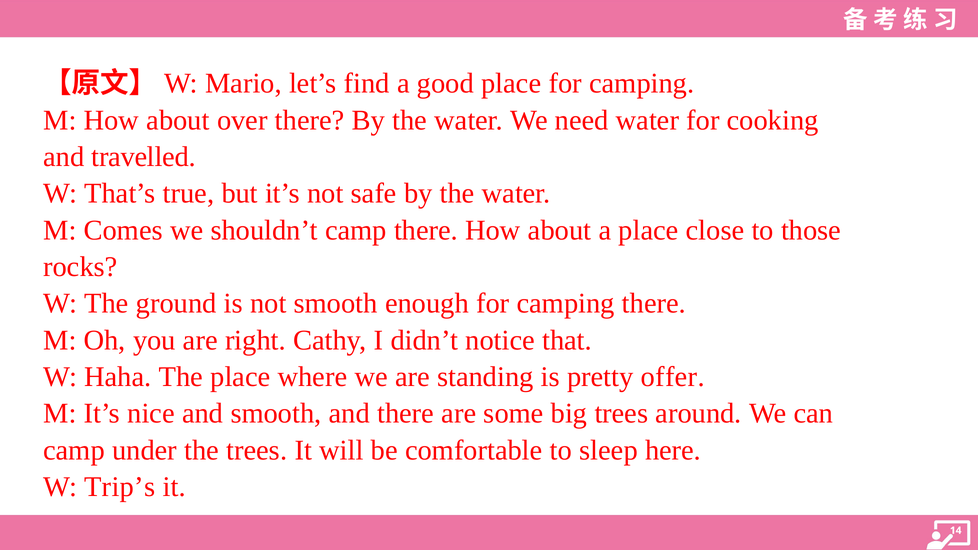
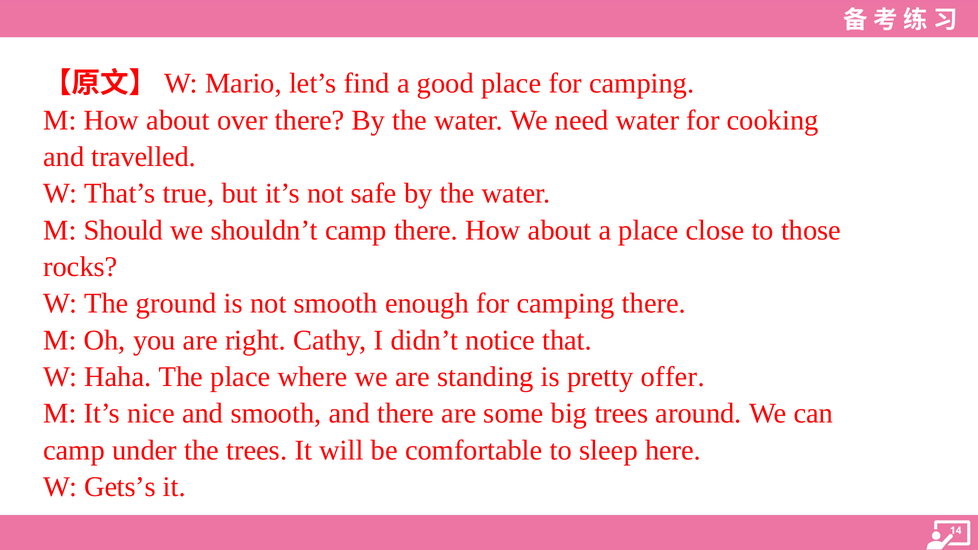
Comes: Comes -> Should (123, 230)
Trip’s: Trip’s -> Gets’s (120, 487)
